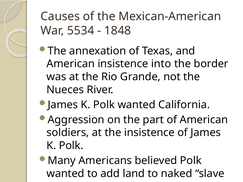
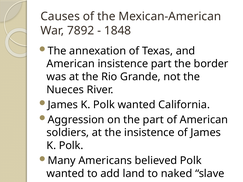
5534: 5534 -> 7892 (81, 31)
insistence into: into -> part (161, 64)
